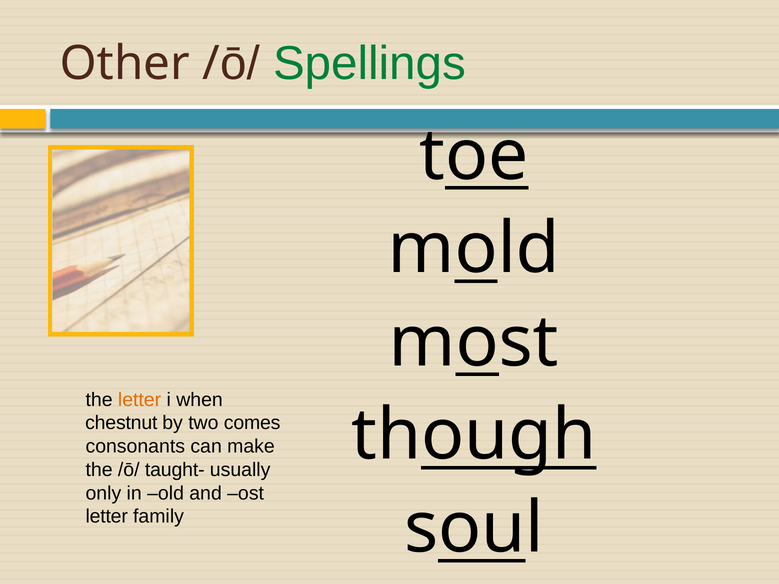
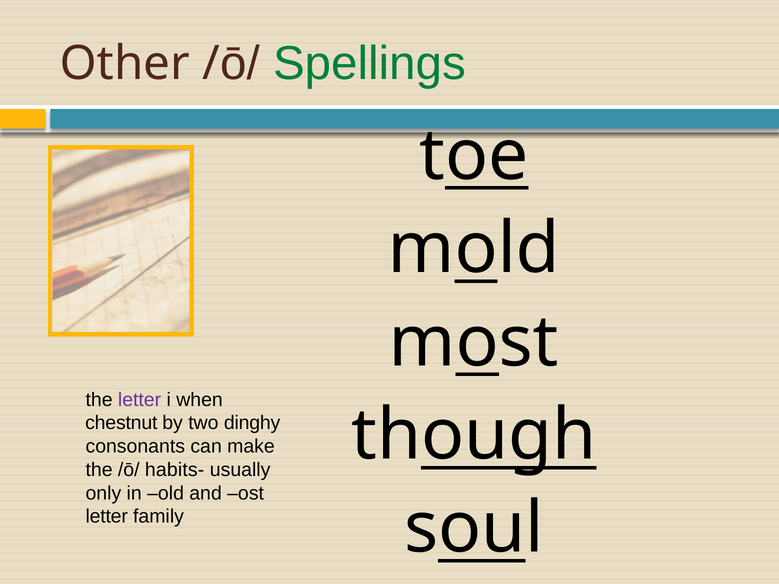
letter colour: orange -> purple (140, 400)
comes: comes -> dinghy (252, 423)
taught-: taught- -> habits- (175, 470)
